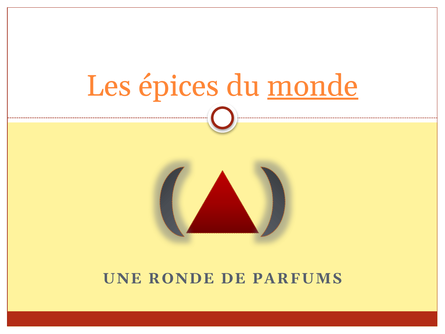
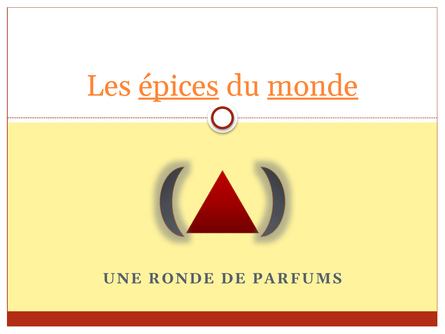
épices underline: none -> present (179, 86)
